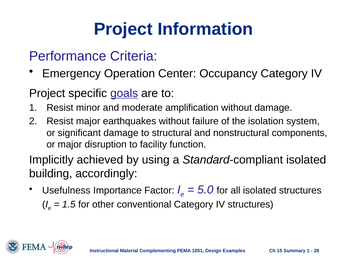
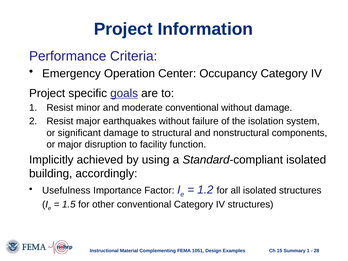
moderate amplification: amplification -> conventional (192, 108)
5.0: 5.0 -> 1.2 (205, 190)
